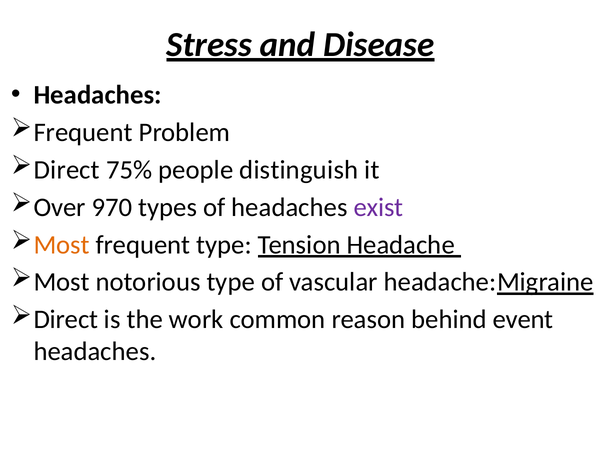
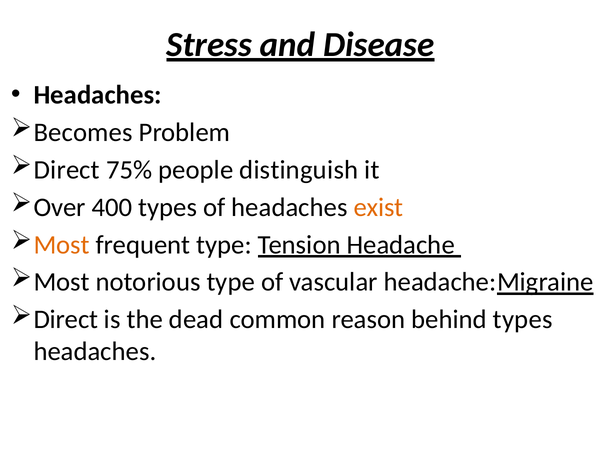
Frequent: Frequent -> Becomes (83, 132)
970: 970 -> 400 (112, 207)
exist colour: purple -> orange (378, 207)
work: work -> dead (196, 319)
behind event: event -> types (523, 319)
